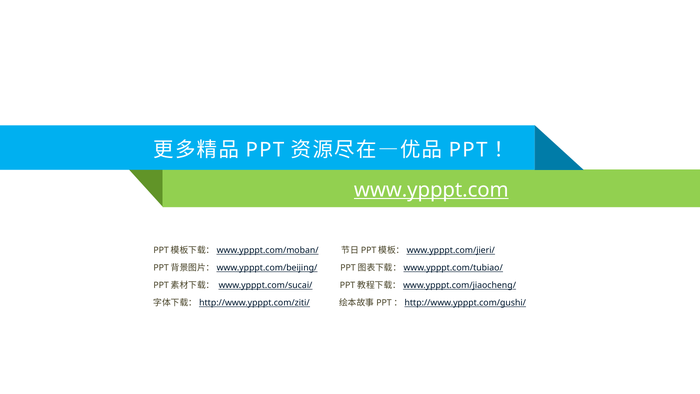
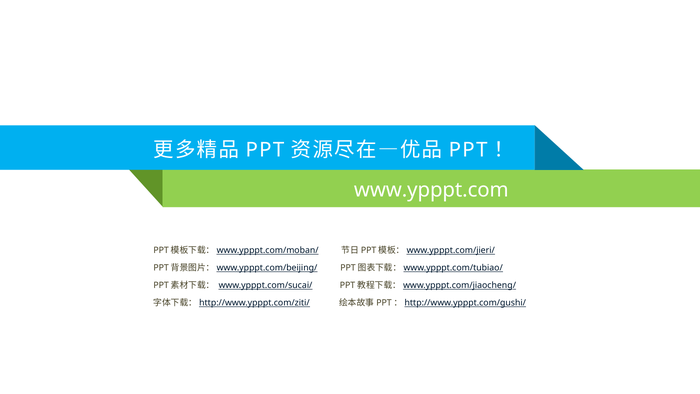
www.ypppt.com underline: present -> none (431, 190)
